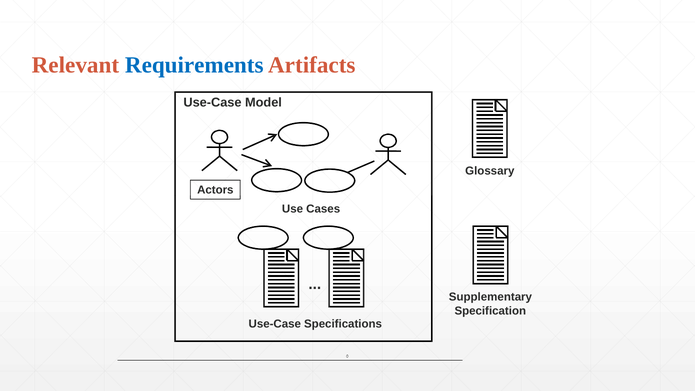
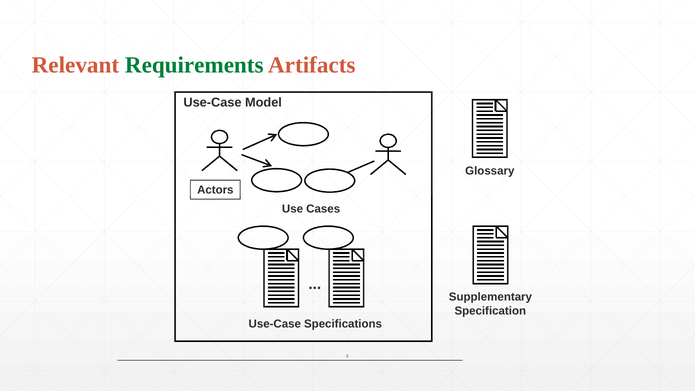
Requirements colour: blue -> green (194, 65)
